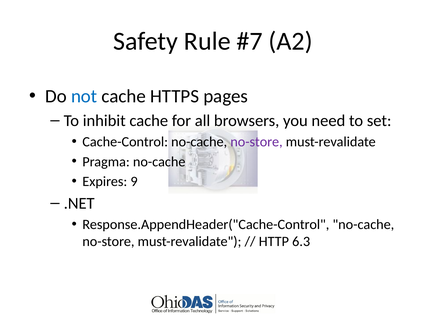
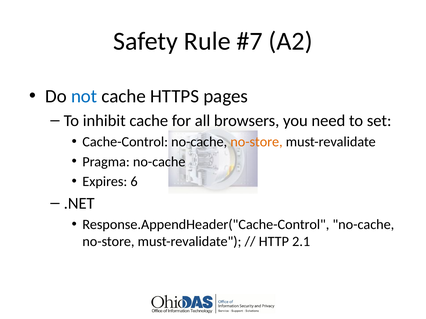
no-store colour: purple -> orange (257, 142)
9: 9 -> 6 (134, 182)
6.3: 6.3 -> 2.1 (301, 242)
